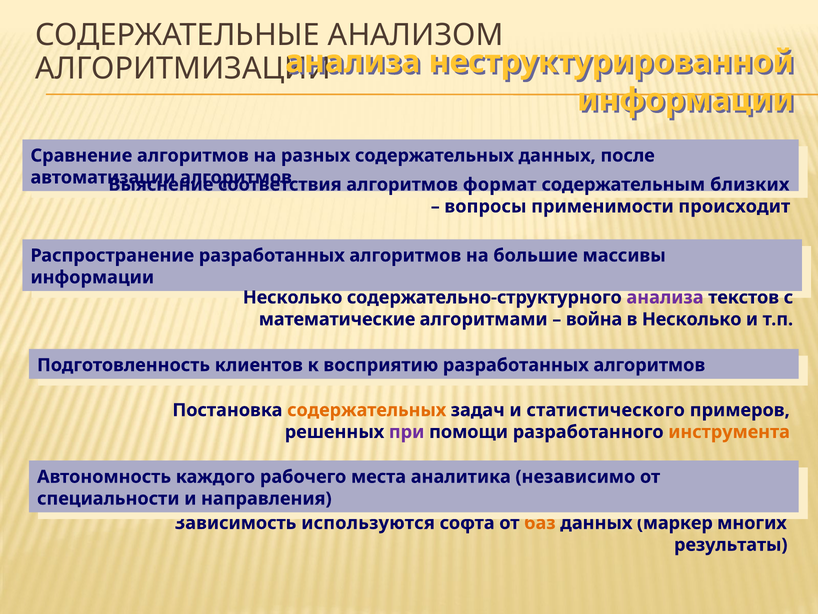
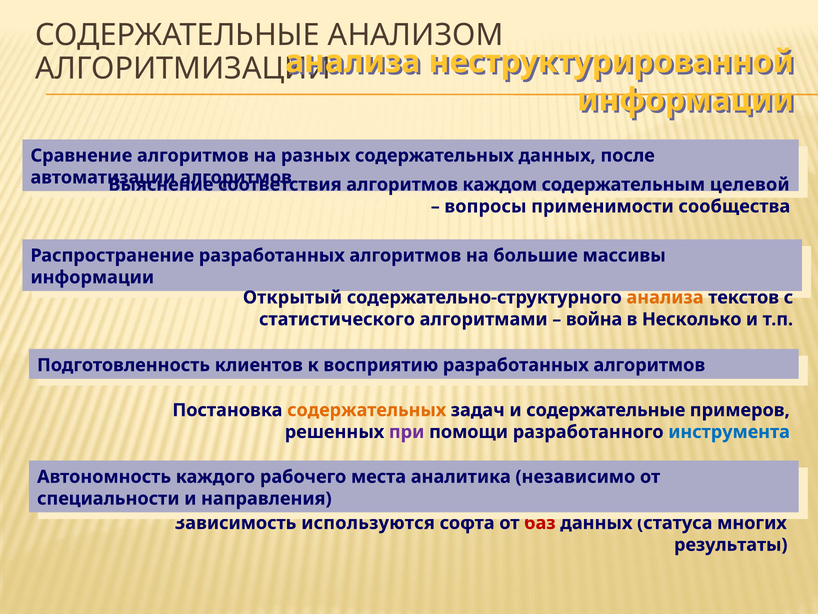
формат: формат -> каждом (500, 184)
близких: близких -> целевой (750, 184)
происходит: происходит -> сообщества (734, 206)
Несколько: Несколько -> Открытый (292, 297)
анализа colour: purple -> orange (665, 297)
математические: математические -> статистического (337, 319)
и статистического: статистического -> содержательные (606, 410)
инструмента colour: orange -> blue (729, 432)
баз colour: orange -> red (540, 523)
маркер: маркер -> статуса (675, 523)
